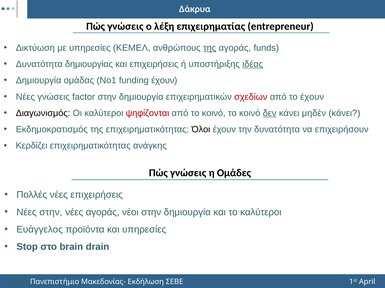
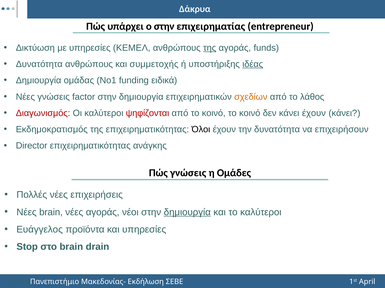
γνώσεις: γνώσεις -> υπάρχει (125, 27)
ο λέξη: λέξη -> στην (164, 27)
Δυνατότητα δημιουργίας: δημιουργίας -> ανθρώπους (89, 64)
και επιχειρήσεις: επιχειρήσεις -> συμμετοχής (154, 64)
funding έχουν: έχουν -> ειδικά (164, 81)
σχεδίων colour: red -> orange (251, 97)
το έχουν: έχουν -> λάθος (312, 97)
Διαγωνισμός colour: black -> red (43, 113)
δεν underline: present -> none (270, 113)
κάνει μηδέν: μηδέν -> έχουν (314, 113)
Κερδίζει: Κερδίζει -> Director (32, 146)
Νέες στην: στην -> brain (51, 213)
δημιουργία underline: none -> present (187, 213)
